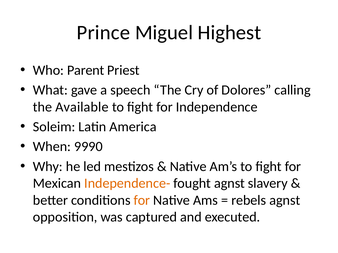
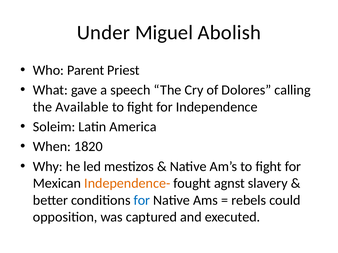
Prince: Prince -> Under (103, 33)
Highest: Highest -> Abolish (229, 33)
9990: 9990 -> 1820 (88, 147)
for colour: orange -> blue (142, 201)
rebels agnst: agnst -> could (285, 201)
